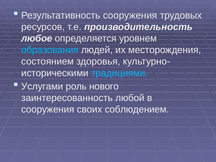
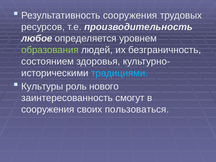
образования colour: light blue -> light green (50, 50)
месторождения: месторождения -> безграничность (165, 50)
Услугами: Услугами -> Культуры (42, 86)
любой: любой -> смогут (130, 98)
соблюдением: соблюдением -> пользоваться (137, 109)
